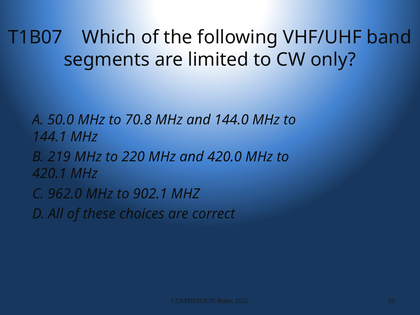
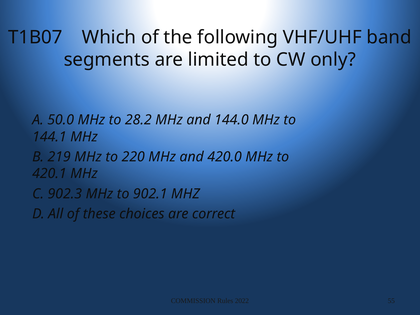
70.8: 70.8 -> 28.2 (138, 120)
962.0: 962.0 -> 902.3 (65, 194)
